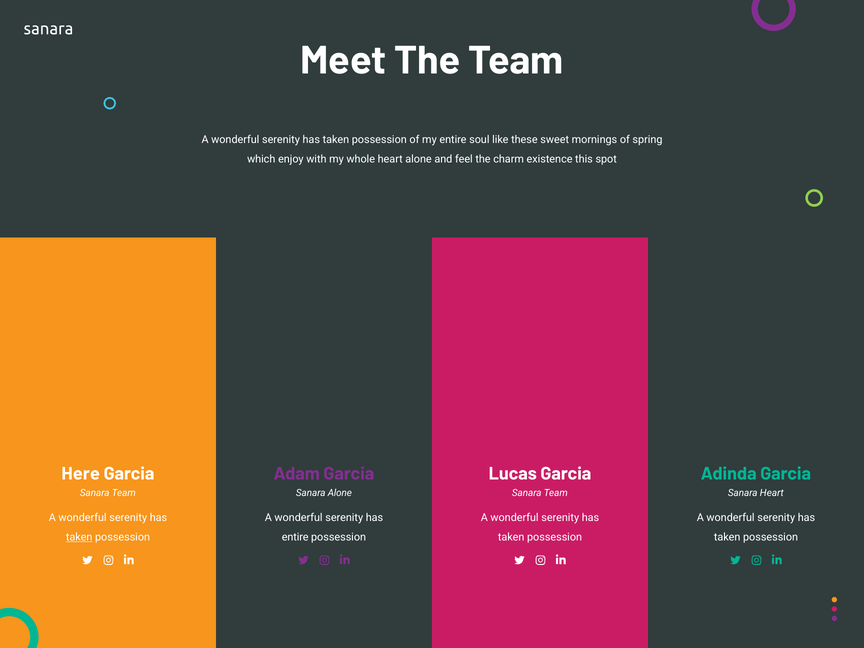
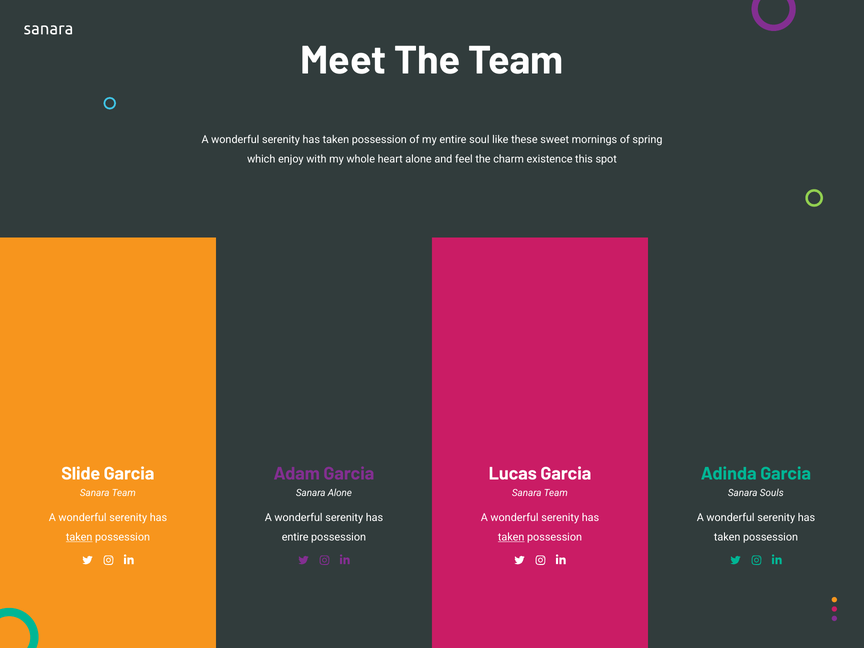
Here: Here -> Slide (81, 474)
Sanara Heart: Heart -> Souls (772, 493)
taken underline: none -> present (511, 537)
